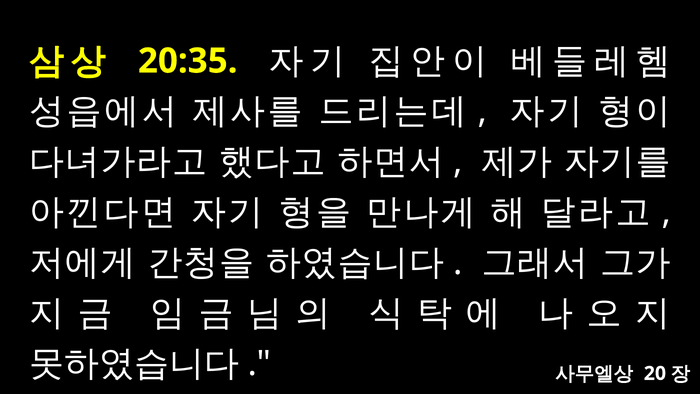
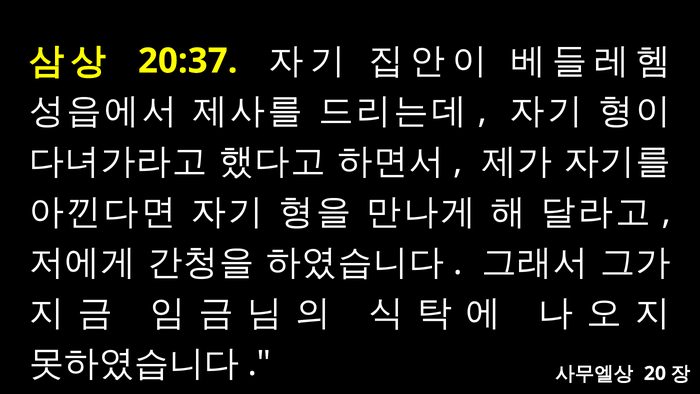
20:35: 20:35 -> 20:37 (188, 61)
